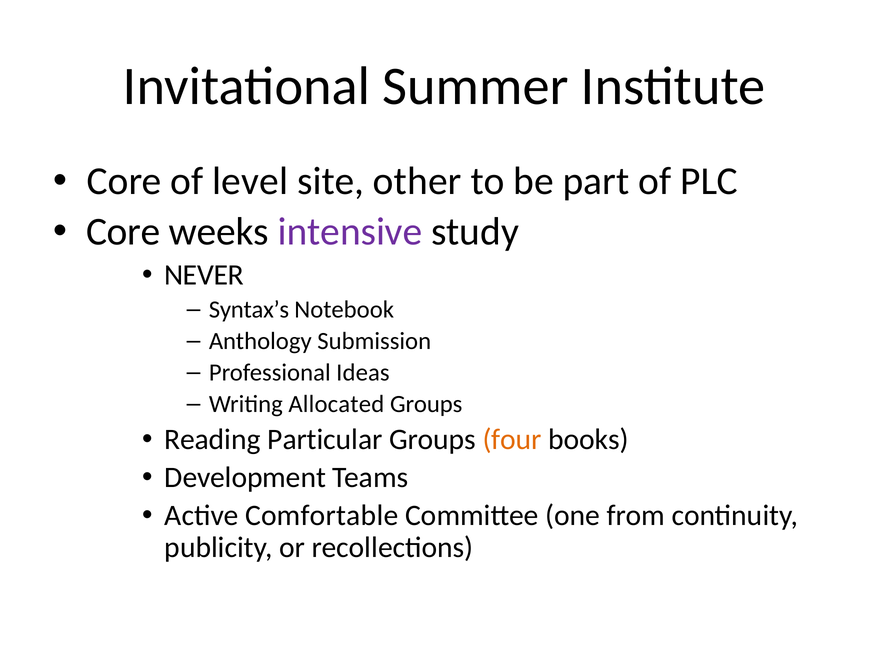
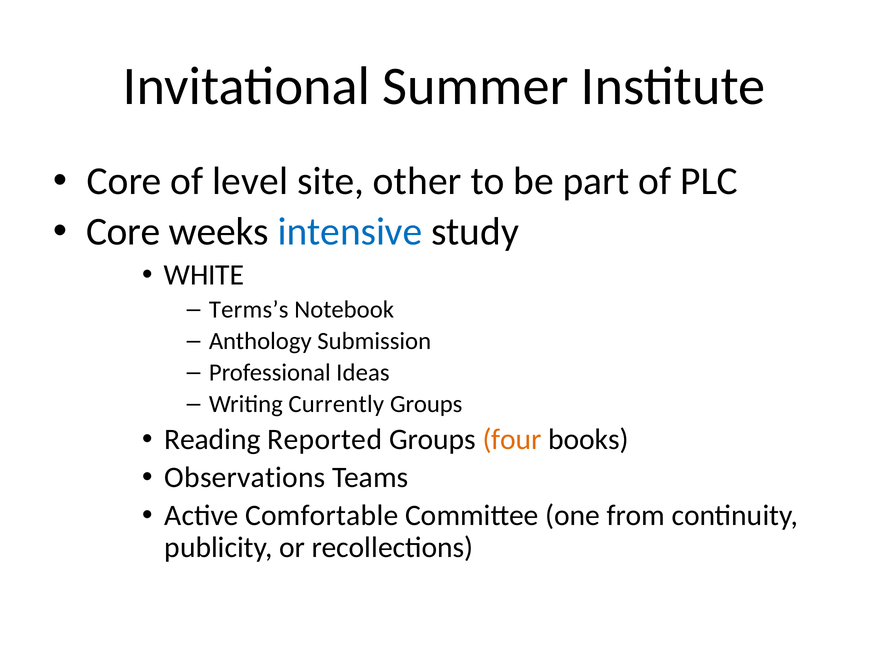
intensive colour: purple -> blue (350, 232)
NEVER: NEVER -> WHITE (204, 275)
Syntax’s: Syntax’s -> Terms’s (249, 309)
Allocated: Allocated -> Currently (336, 404)
Particular: Particular -> Reported (325, 439)
Development: Development -> Observations (245, 477)
